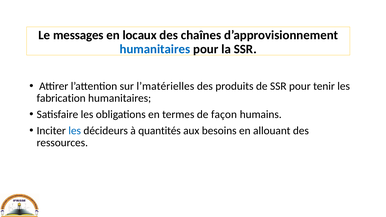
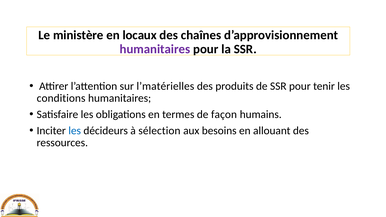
messages: messages -> ministère (78, 35)
humanitaires colour: blue -> purple (155, 49)
fabrication: fabrication -> conditions (61, 98)
quantités: quantités -> sélection (159, 131)
